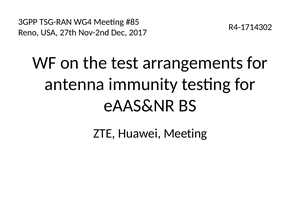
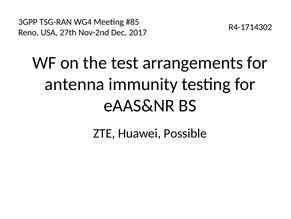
Huawei Meeting: Meeting -> Possible (185, 133)
